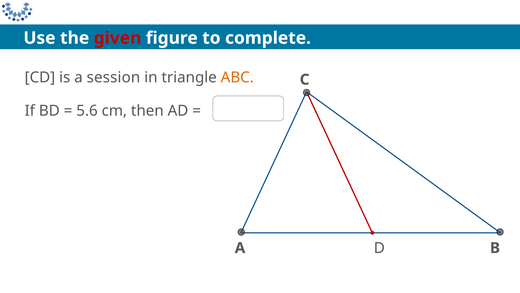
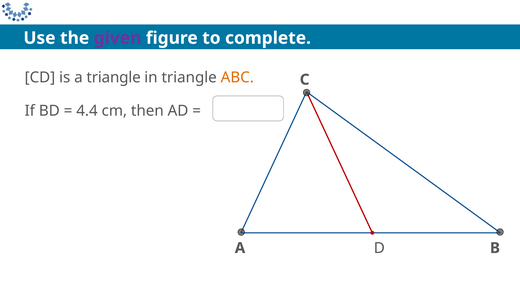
given colour: red -> purple (118, 38)
a session: session -> triangle (114, 77)
5.6: 5.6 -> 4.4 (87, 111)
